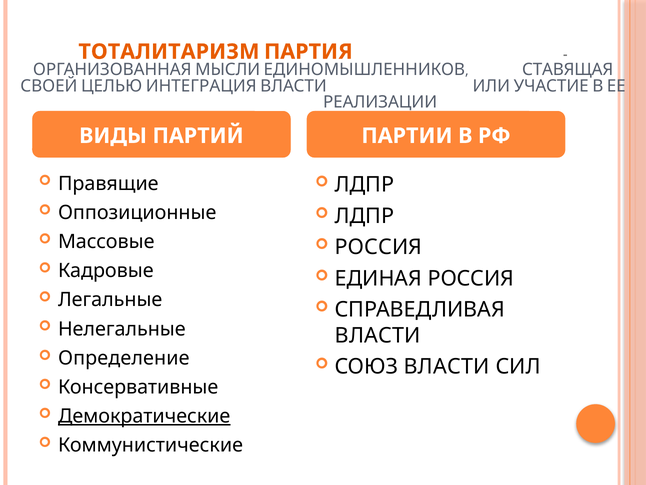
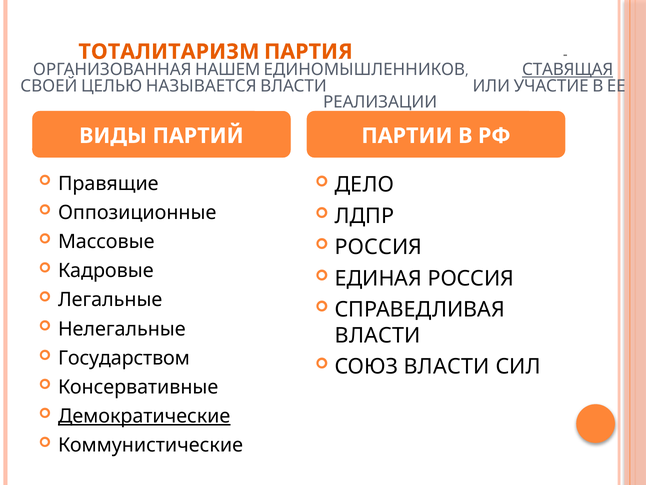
МЫСЛИ: МЫСЛИ -> НАШЕМ (228, 70)
СТАВЯЩАЯ underline: none -> present (568, 70)
ИНТЕГРАЦИЯ: ИНТЕГРАЦИЯ -> НАЗЫВАЕТСЯ (201, 86)
ЛДПР: ЛДПР -> ДЕЛО (364, 185)
Определение: Определение -> Государством (124, 358)
